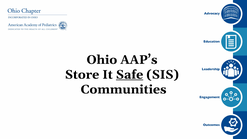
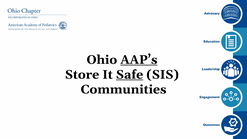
AAP’s underline: none -> present (139, 60)
